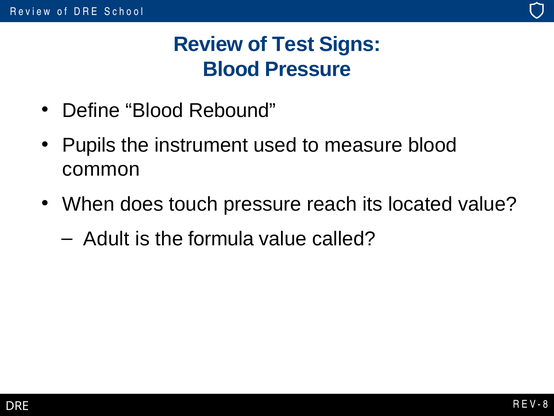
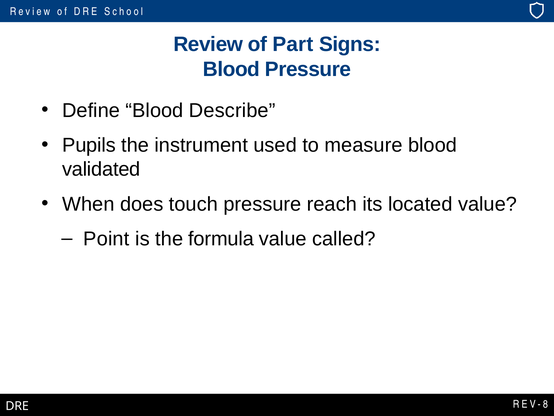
Test: Test -> Part (293, 44)
Rebound: Rebound -> Describe (232, 110)
common: common -> validated (101, 169)
Adult: Adult -> Point (106, 239)
